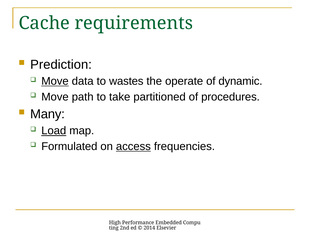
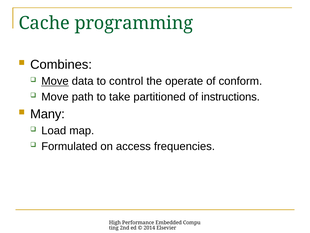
requirements: requirements -> programming (134, 23)
Prediction: Prediction -> Combines (61, 64)
wastes: wastes -> control (126, 81)
dynamic: dynamic -> conform (240, 81)
procedures: procedures -> instructions (231, 97)
Load underline: present -> none (54, 130)
access underline: present -> none (133, 146)
